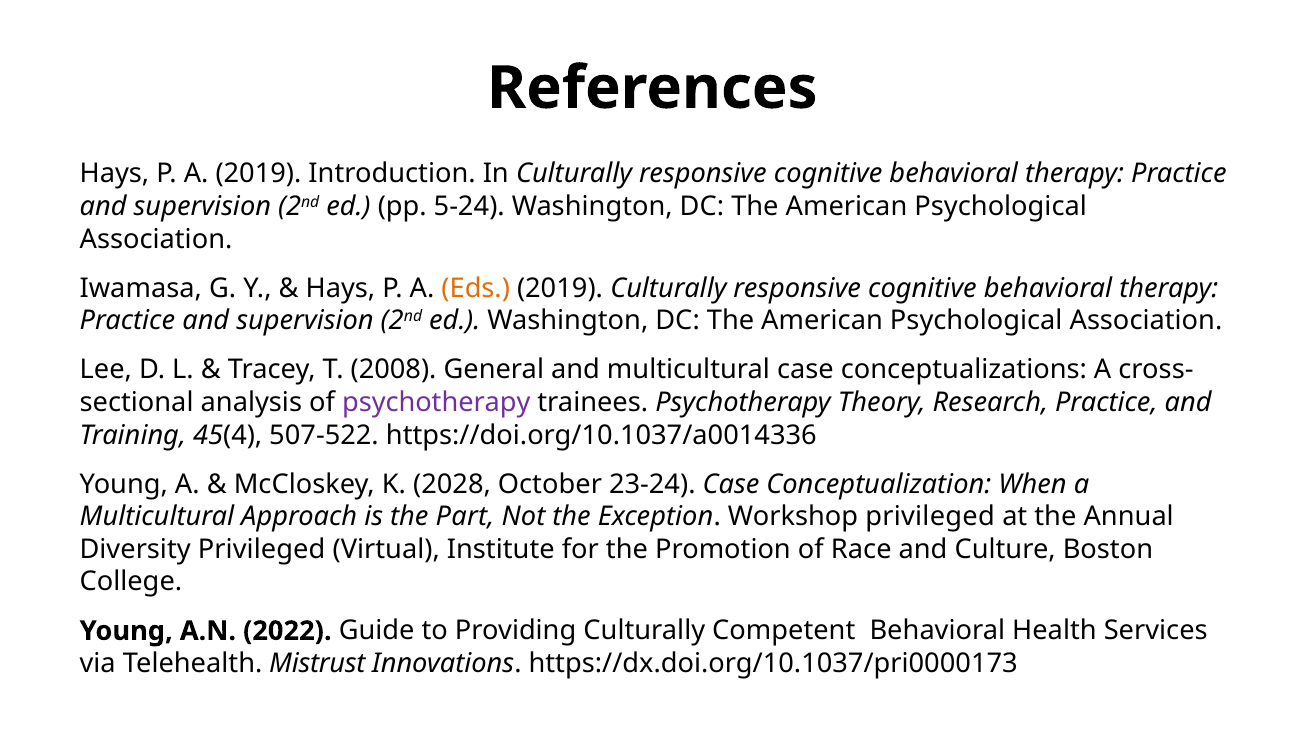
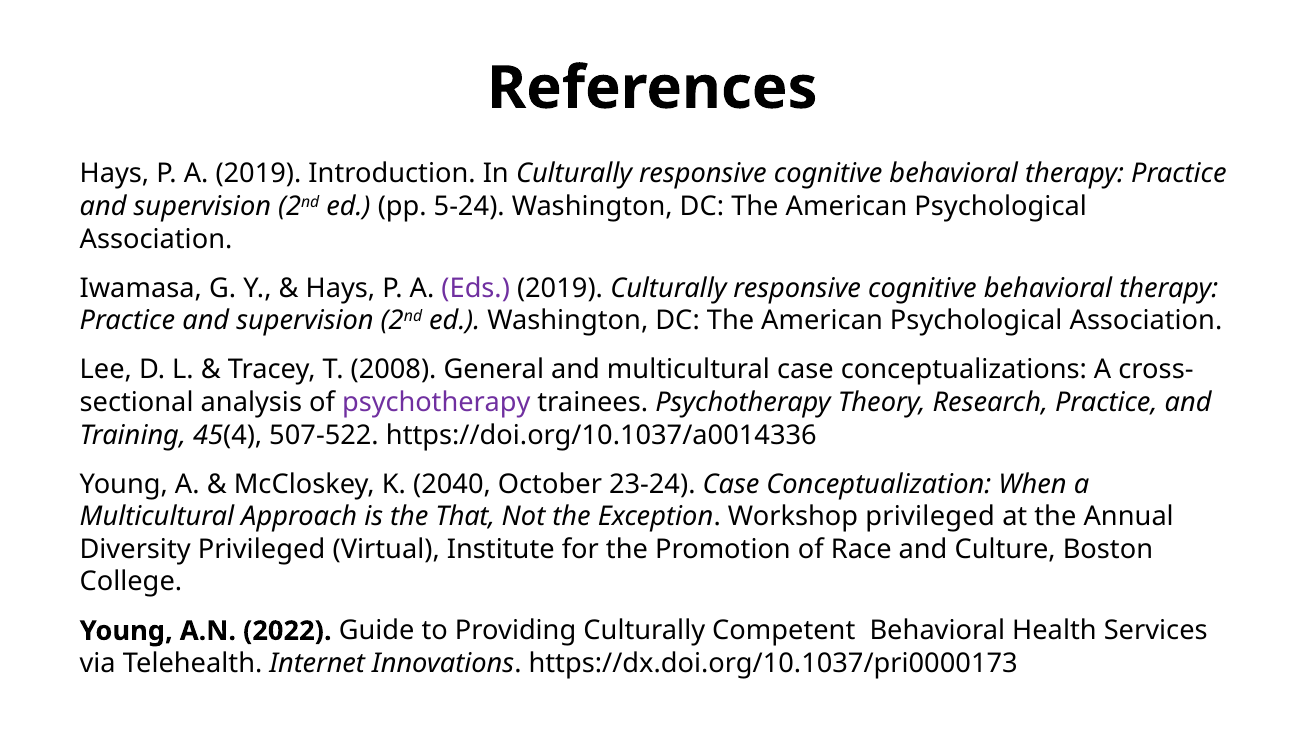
Eds colour: orange -> purple (476, 288)
2028: 2028 -> 2040 (452, 484)
Part: Part -> That (465, 517)
Mistrust: Mistrust -> Internet (317, 664)
